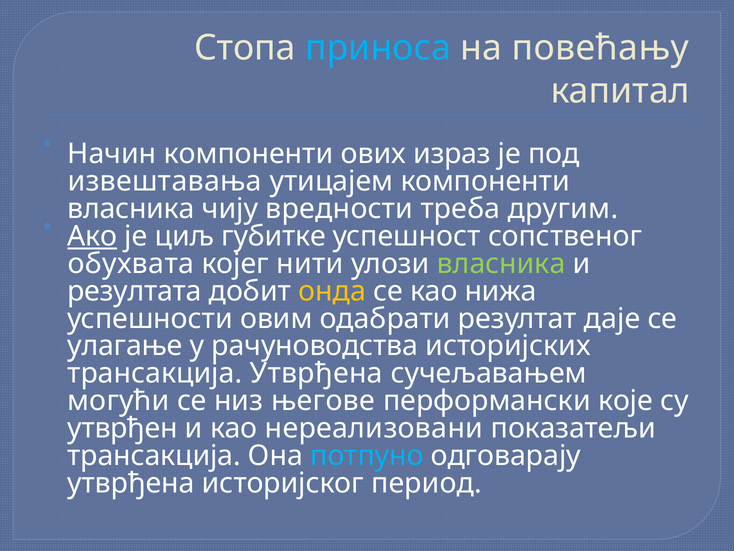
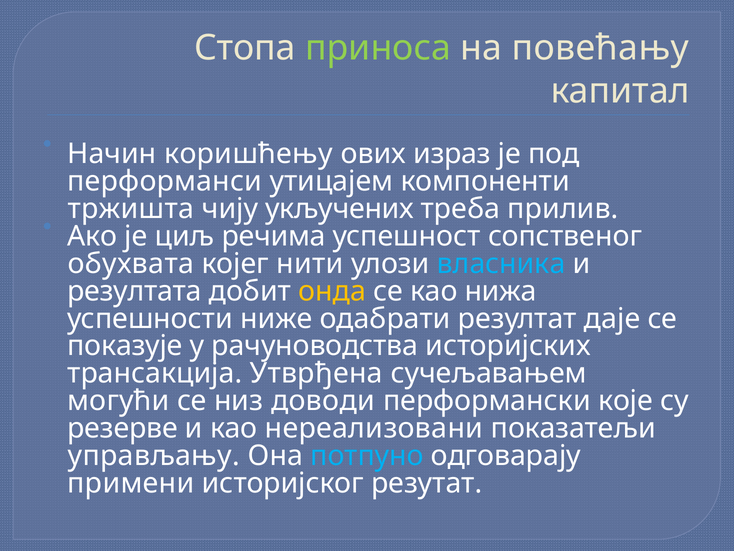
приноса colour: light blue -> light green (378, 48)
Начин компоненти: компоненти -> коришћењу (248, 154)
извештавања: извештавања -> перформанси (165, 181)
власника: власника -> тржишта (131, 209)
вредности: вредности -> укључених (340, 209)
другим: другим -> прилив (563, 209)
Ако underline: present -> none (92, 236)
губитке: губитке -> речима (274, 236)
власника colour: light green -> light blue (501, 263)
овим: овим -> ниже (276, 318)
улагање: улагање -> показује (125, 346)
његове: његове -> доводи (323, 401)
утврђен: утврђен -> резерве (123, 428)
трансакција: трансакција -> управљању (154, 455)
утврђена: утврђена -> примени (131, 483)
период: период -> резутат (427, 483)
